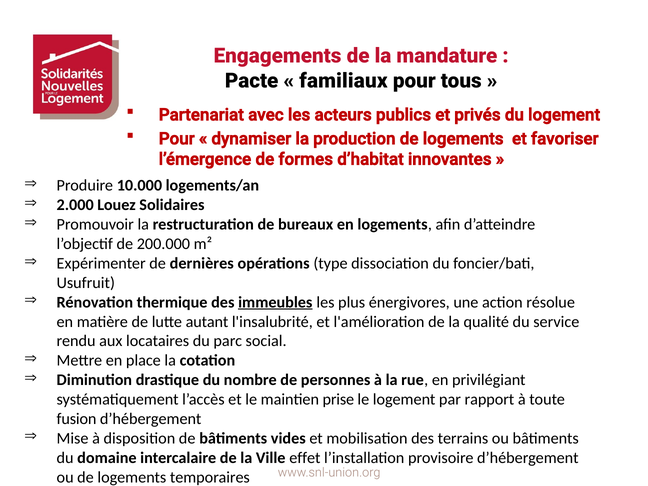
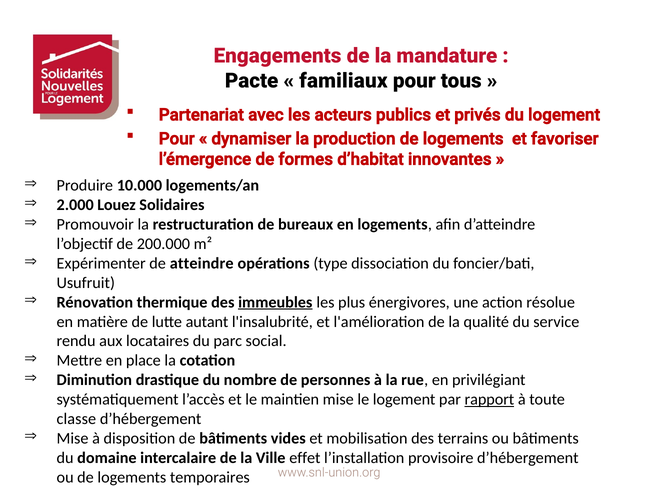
dernières: dernières -> atteindre (202, 263)
maintien prise: prise -> mise (338, 399)
rapport underline: none -> present (489, 399)
fusion: fusion -> classe (76, 419)
